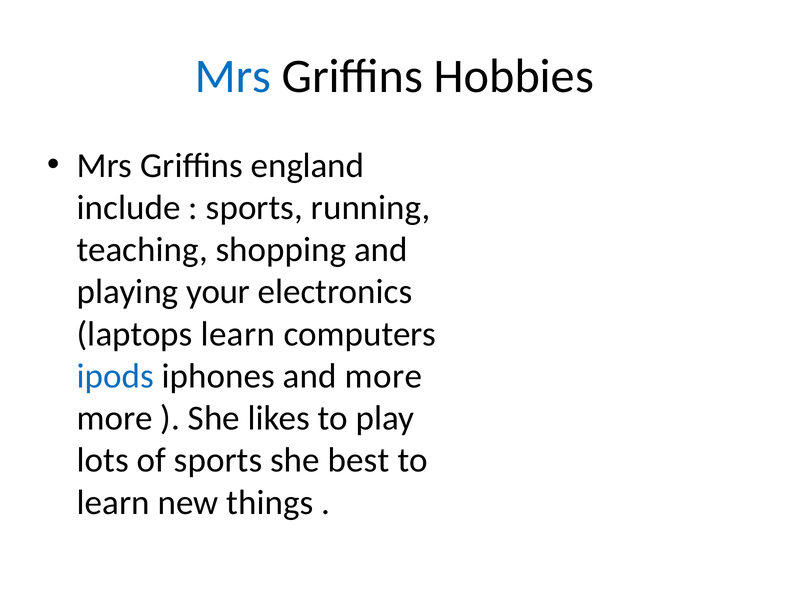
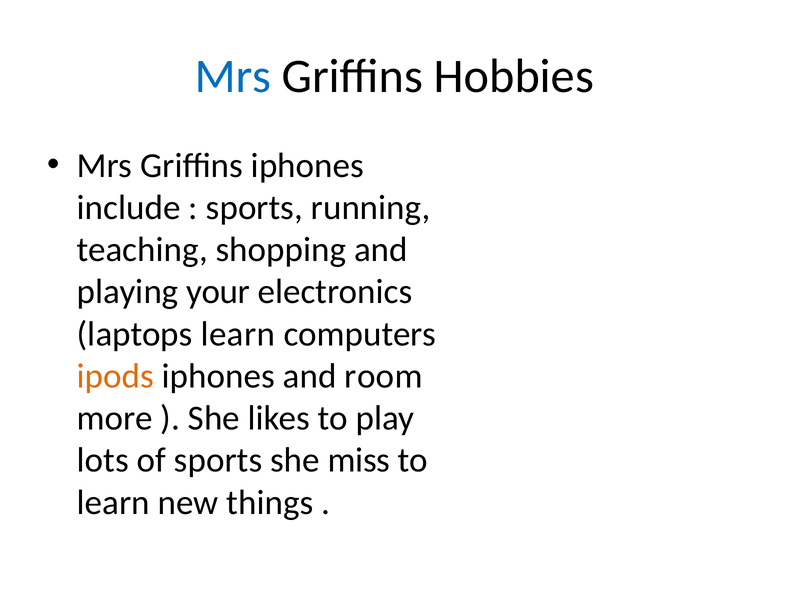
Griffins england: england -> iphones (307, 166)
ipods colour: blue -> orange (115, 376)
and more: more -> room (384, 376)
best: best -> miss (359, 460)
